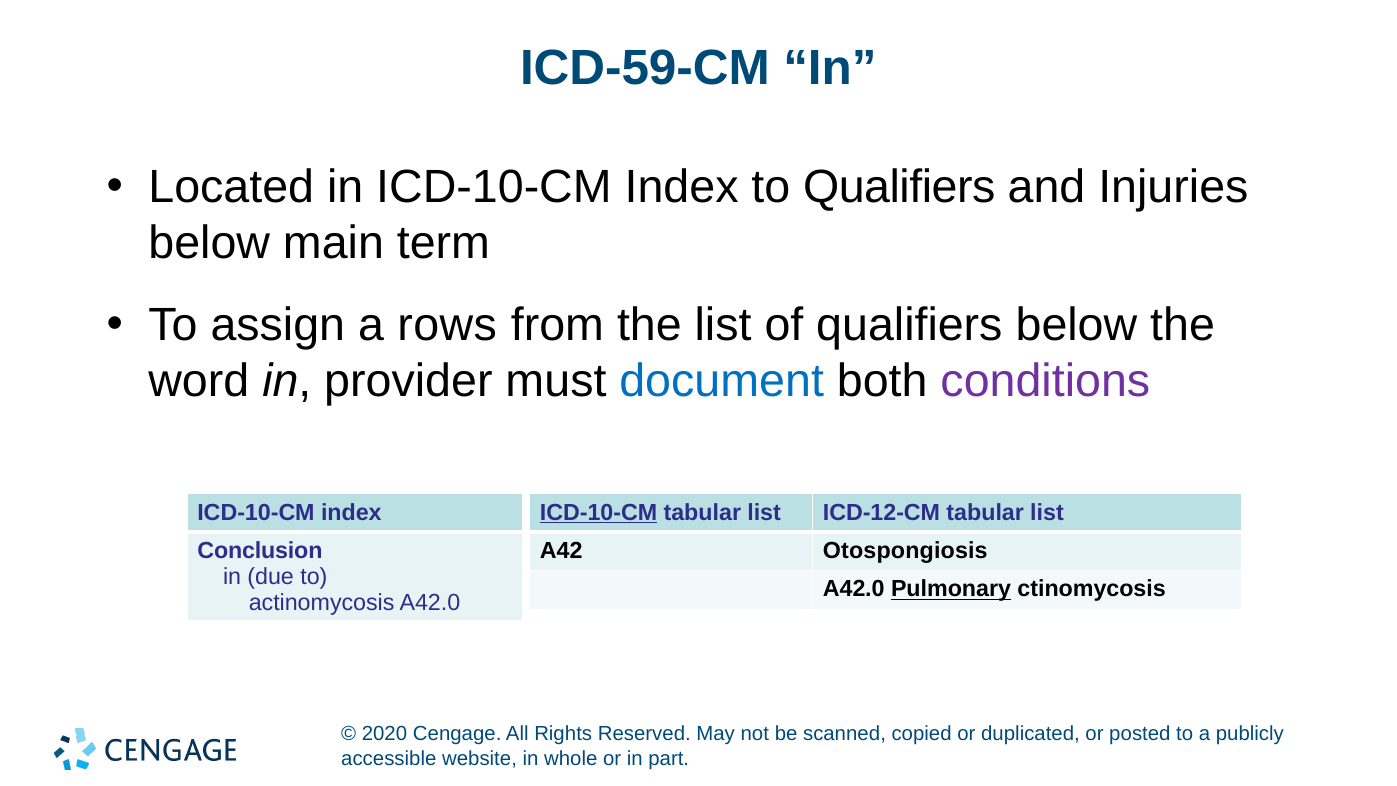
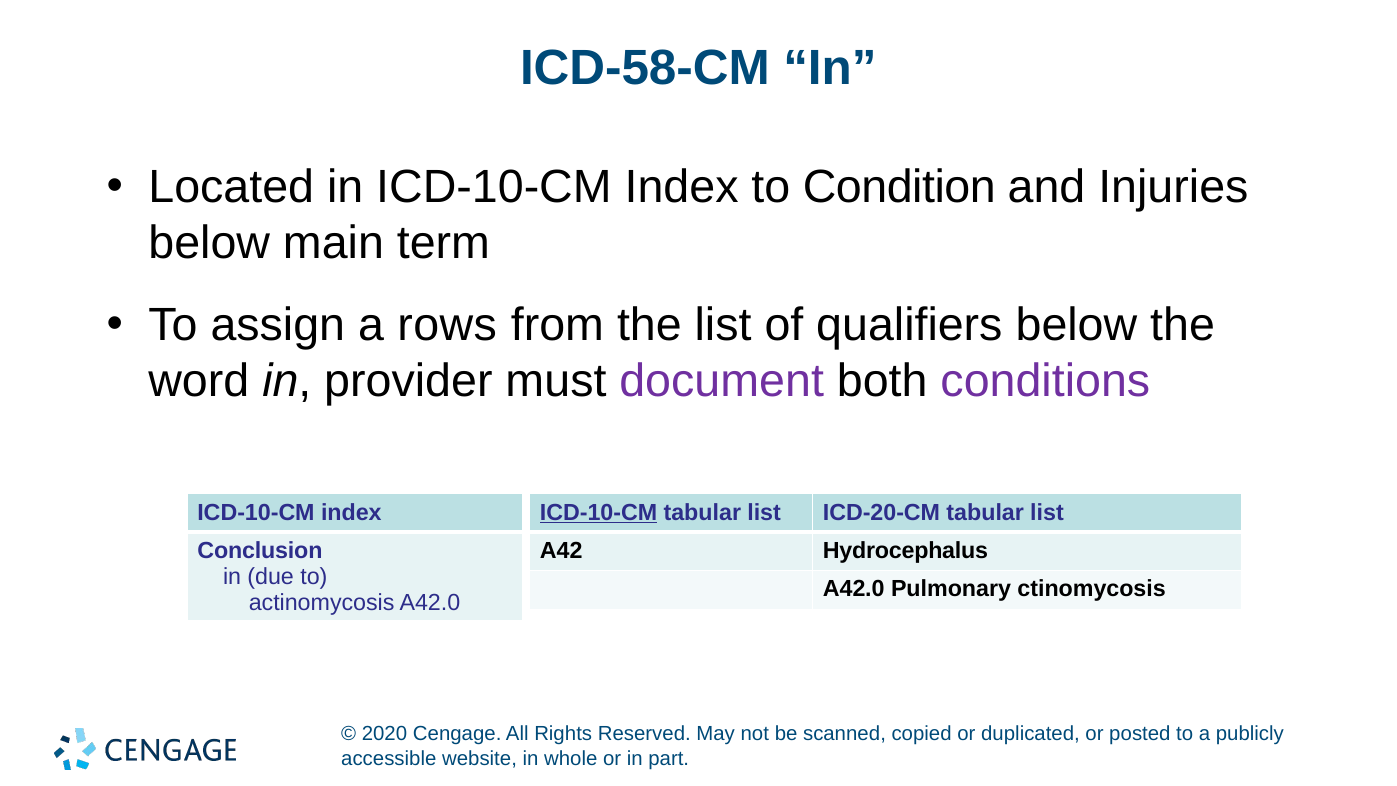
ICD-59-CM: ICD-59-CM -> ICD-58-CM (645, 68)
to Qualifiers: Qualifiers -> Condition (899, 187)
document colour: blue -> purple (722, 381)
ICD-12-CM: ICD-12-CM -> ICD-20-CM (881, 512)
Otospongiosis: Otospongiosis -> Hydrocephalus (905, 551)
Pulmonary underline: present -> none (951, 589)
